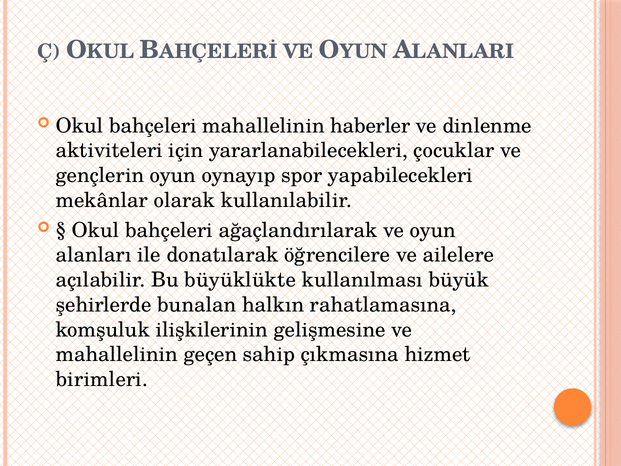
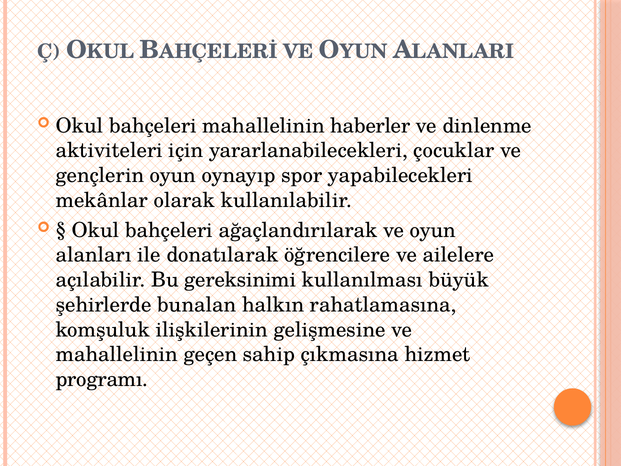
büyüklükte: büyüklükte -> gereksinimi (240, 280)
birimleri: birimleri -> programı (102, 379)
